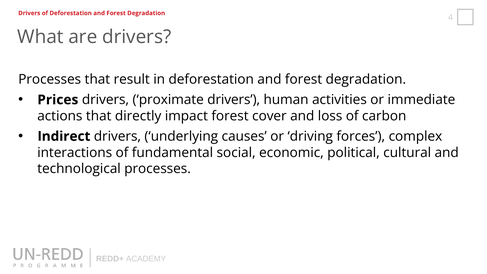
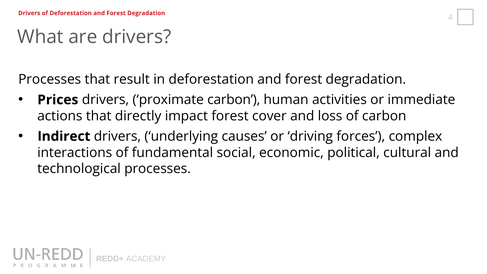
proximate drivers: drivers -> carbon (234, 100)
